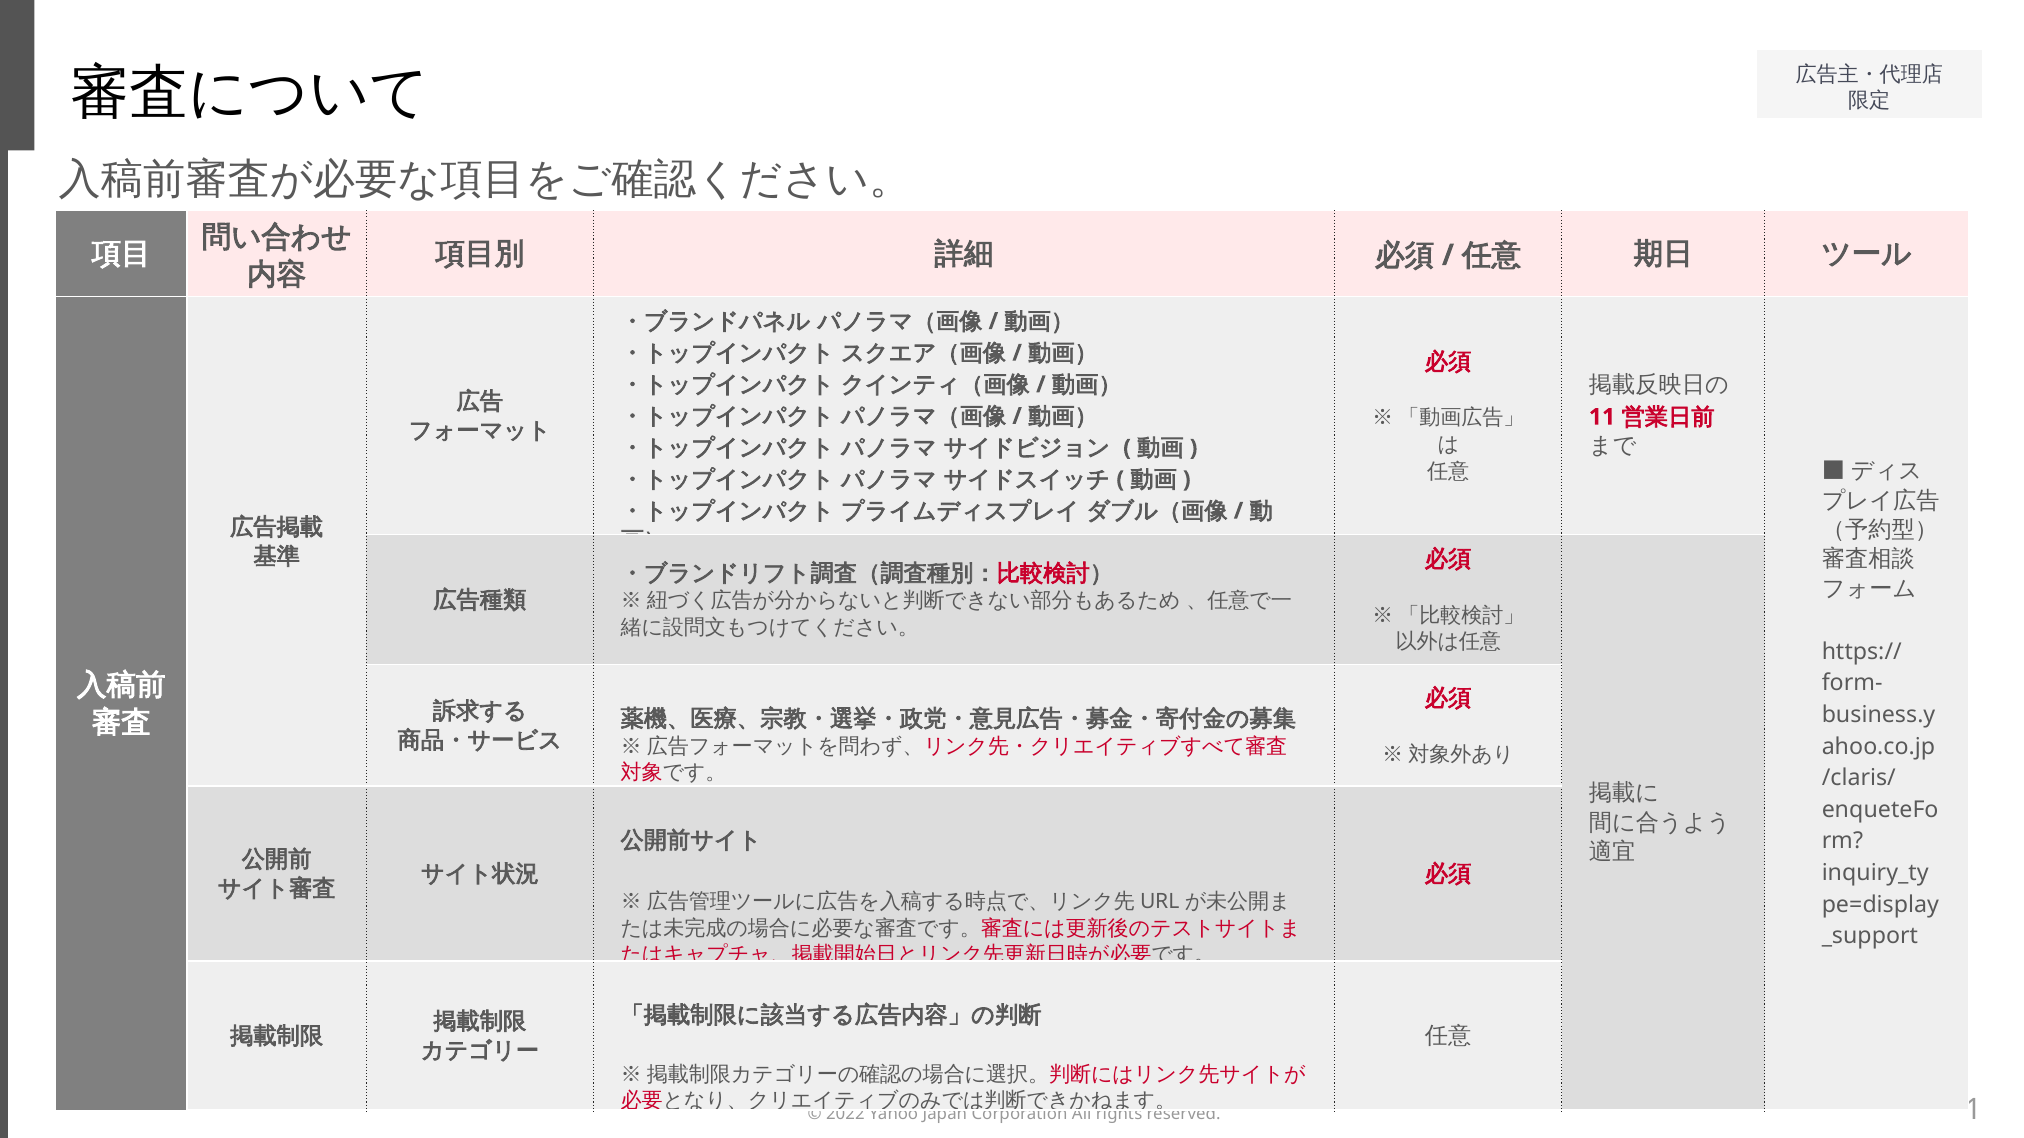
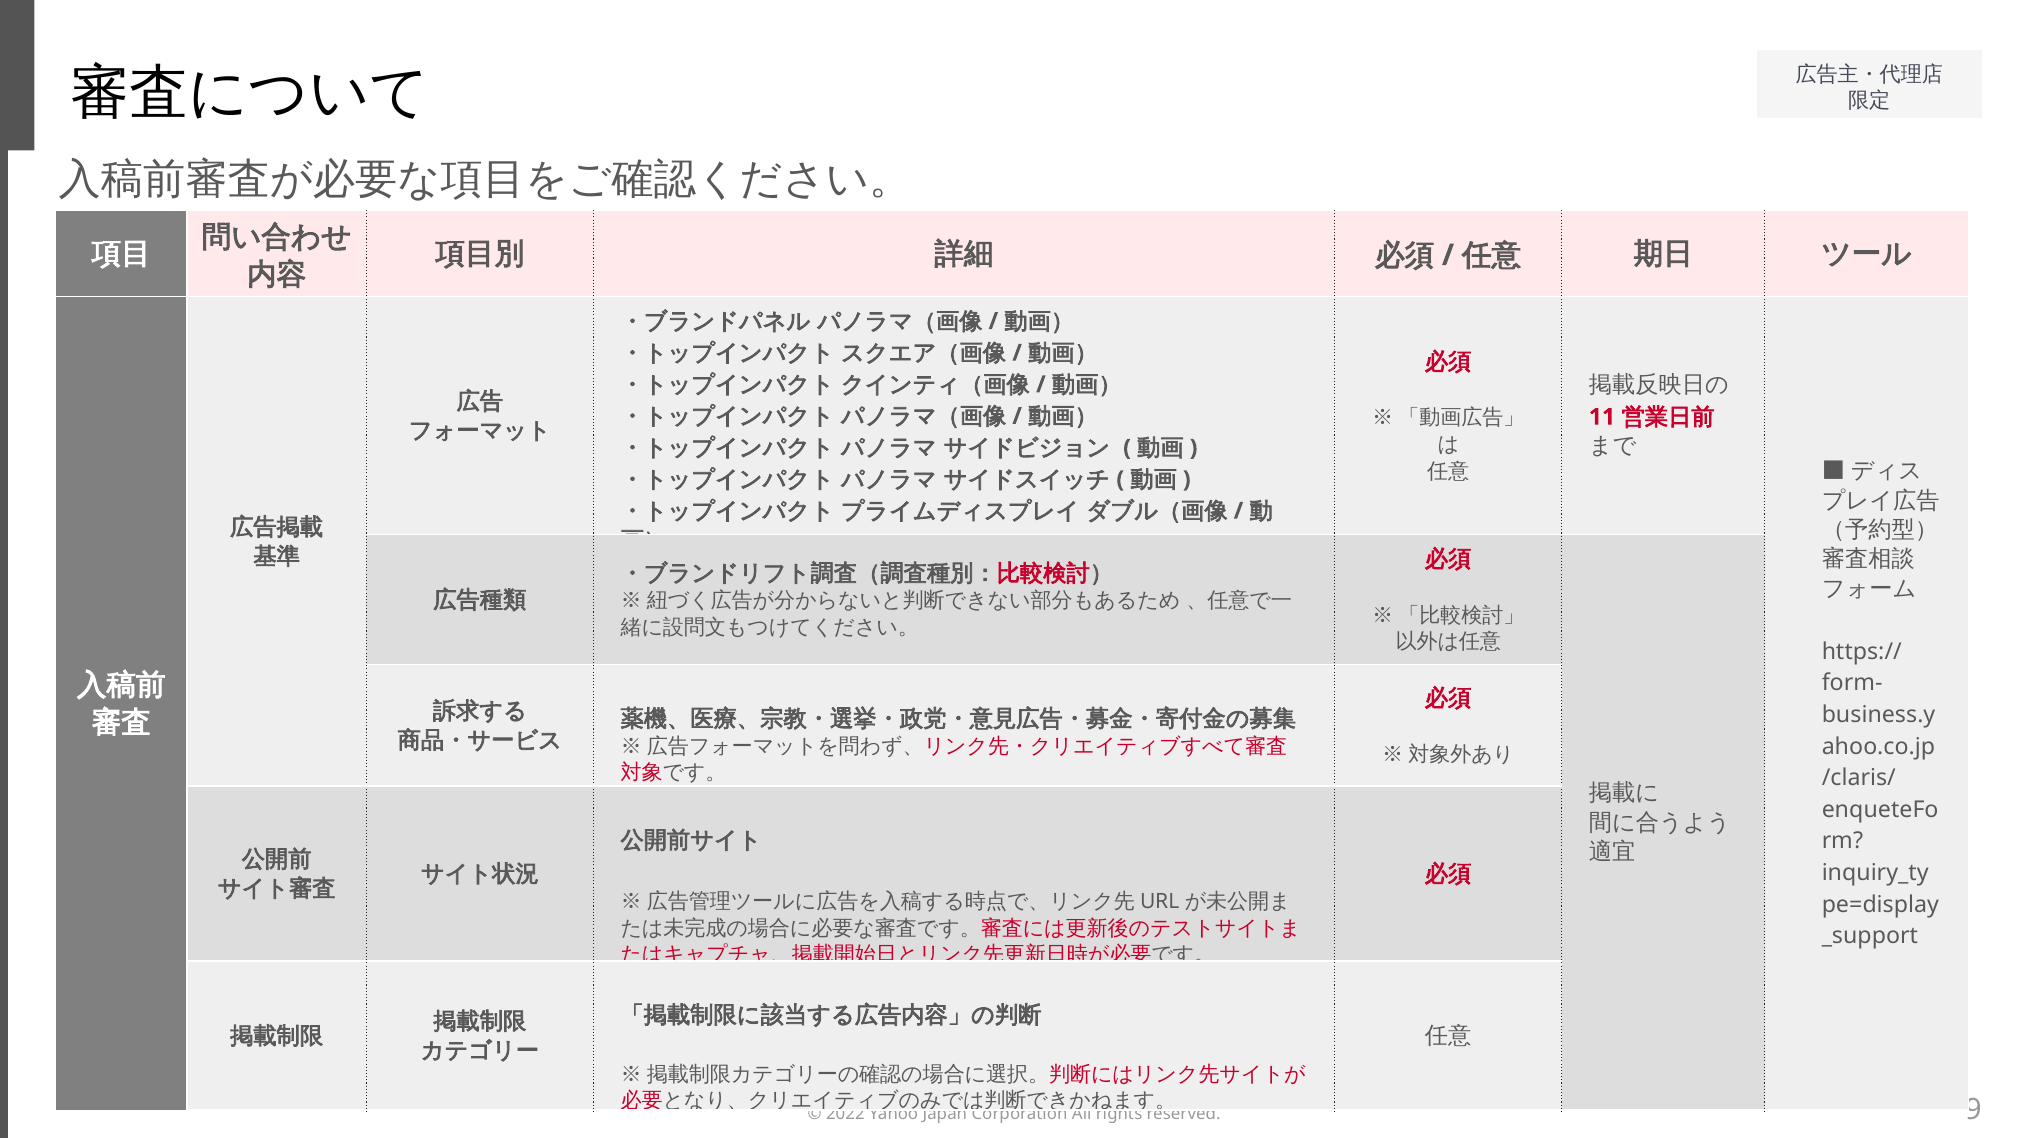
1: 1 -> 9 (1973, 1111)
